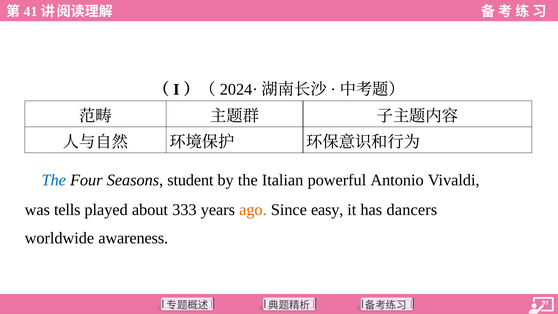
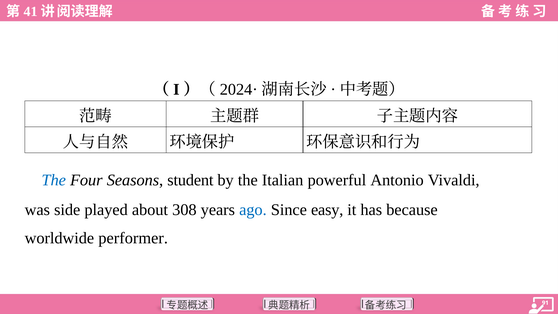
tells: tells -> side (67, 210)
333: 333 -> 308 (184, 210)
ago colour: orange -> blue (253, 210)
dancers: dancers -> because (412, 210)
awareness: awareness -> performer (133, 238)
